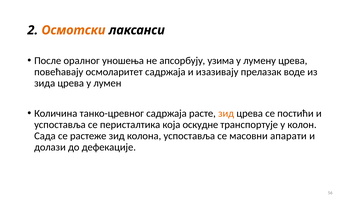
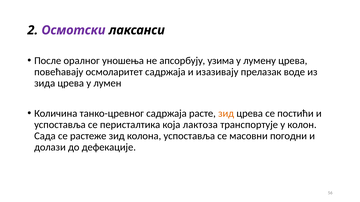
Осмотски colour: orange -> purple (73, 30)
оскудне: оскудне -> лактоза (200, 125)
апарати: апарати -> погодни (289, 136)
